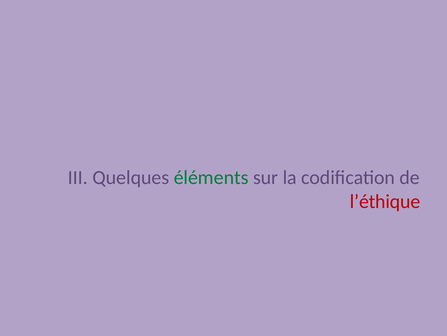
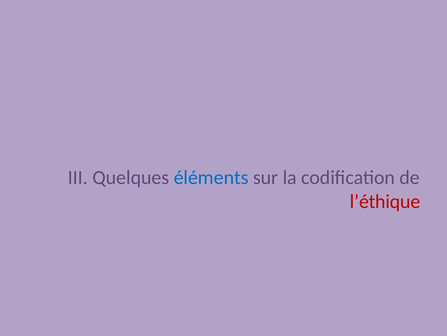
éléments colour: green -> blue (211, 177)
